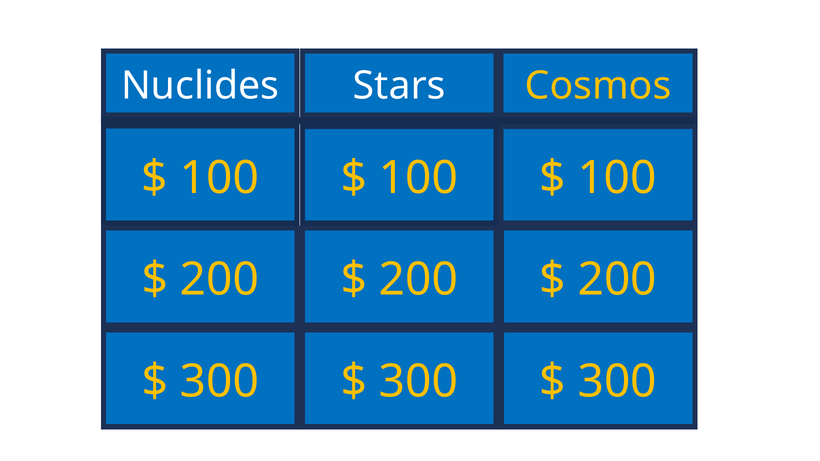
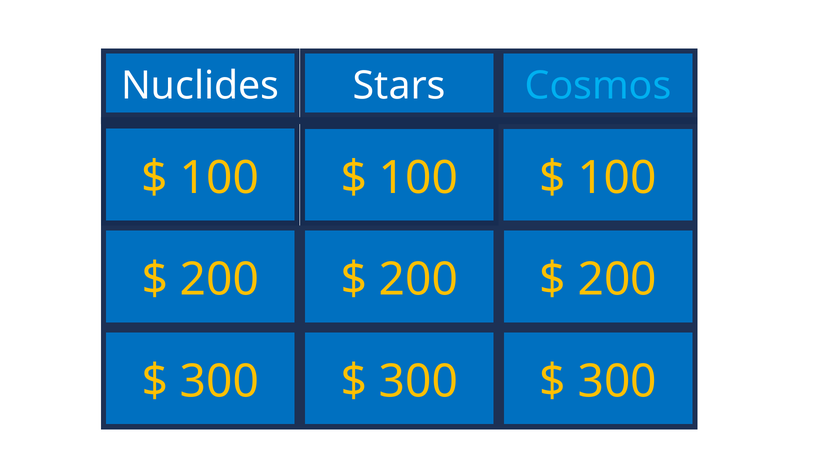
Cosmos colour: yellow -> light blue (598, 86)
